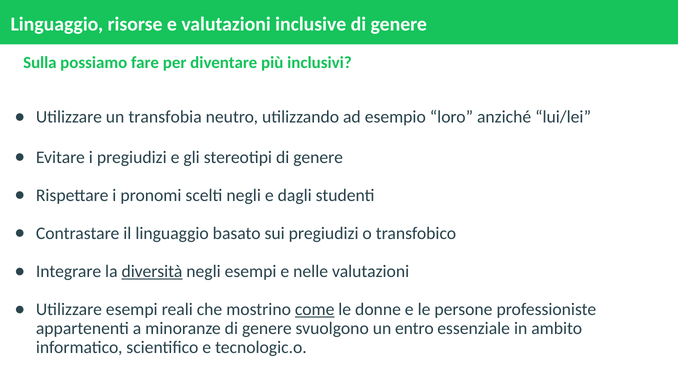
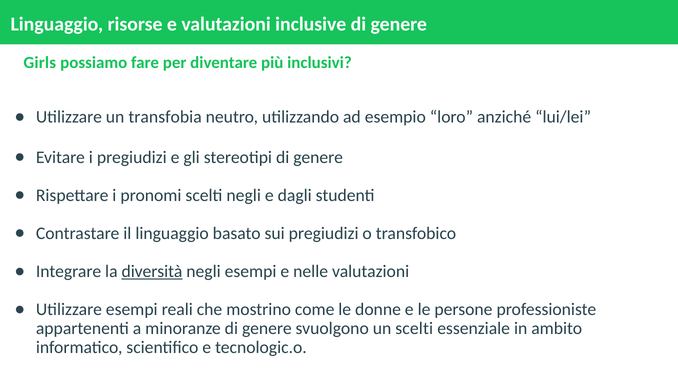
Sulla: Sulla -> Girls (40, 63)
come underline: present -> none (315, 310)
un entro: entro -> scelti (414, 329)
